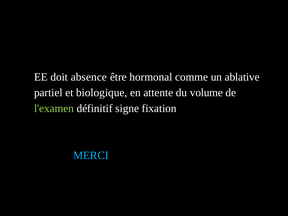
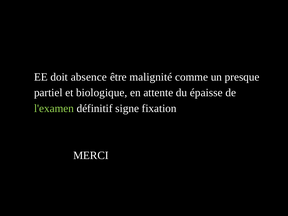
hormonal: hormonal -> malignité (151, 77)
ablative: ablative -> presque (242, 77)
volume: volume -> épaisse (206, 93)
MERCI colour: light blue -> white (91, 155)
